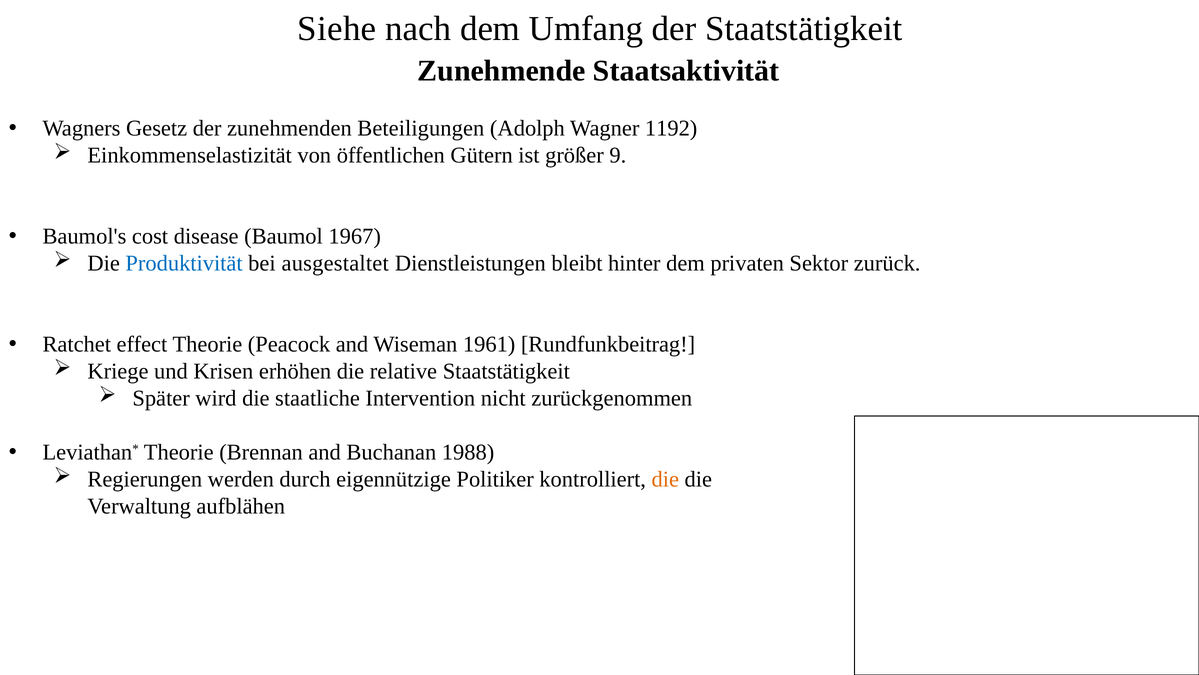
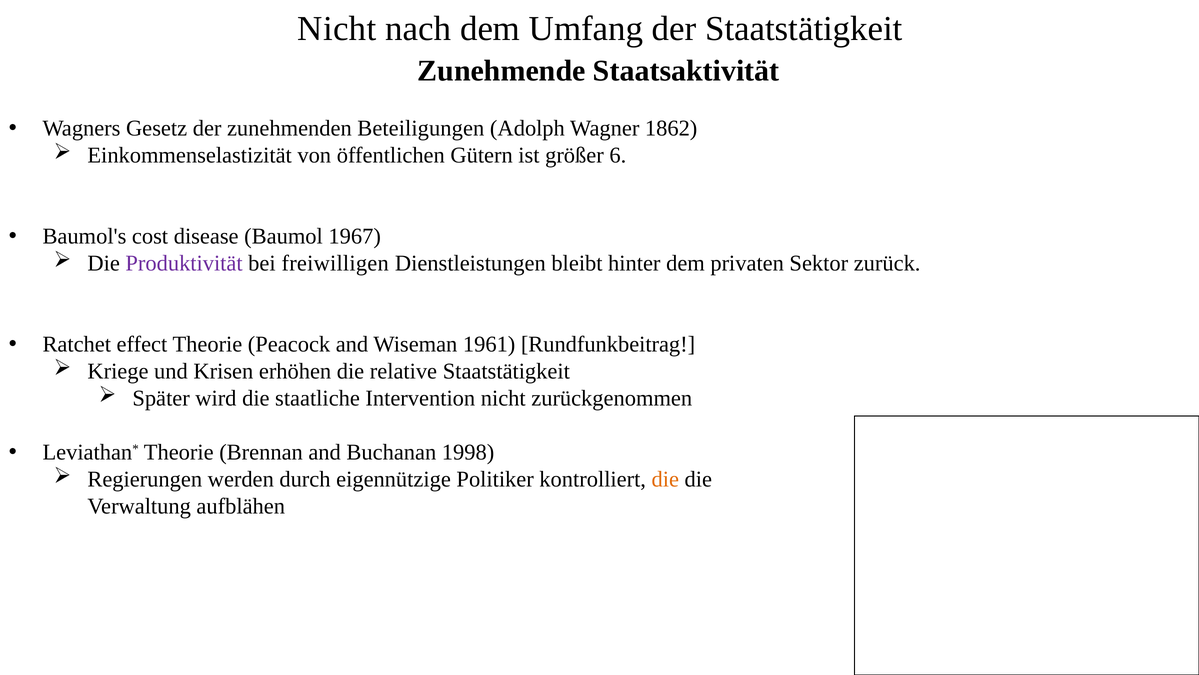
Siehe: Siehe -> Nicht (337, 29)
1192: 1192 -> 1862 (671, 128)
9: 9 -> 6 (618, 155)
Produktivität colour: blue -> purple (184, 263)
ausgestaltet: ausgestaltet -> freiwilligen (335, 263)
1988: 1988 -> 1998 (468, 452)
